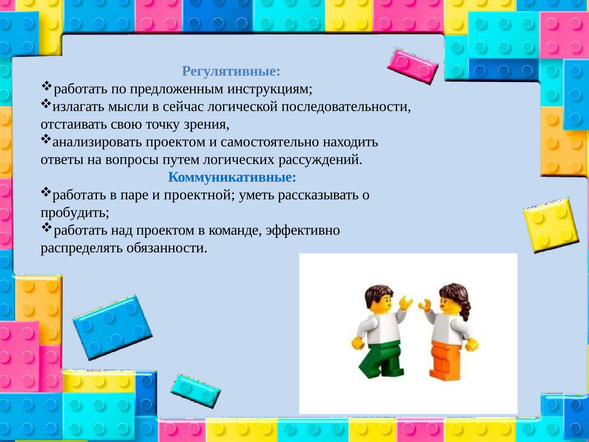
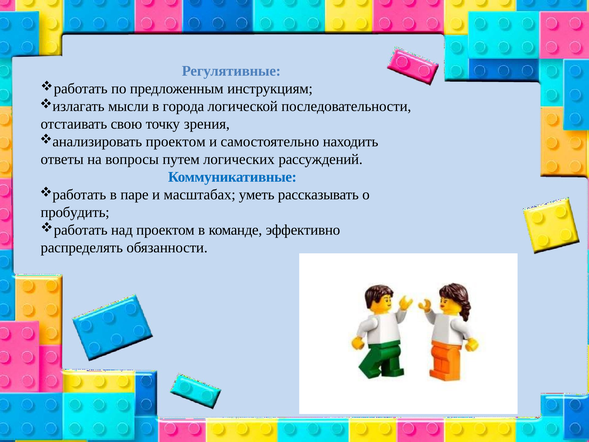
сейчас: сейчас -> города (183, 106)
проектной: проектной -> масштабах (200, 195)
